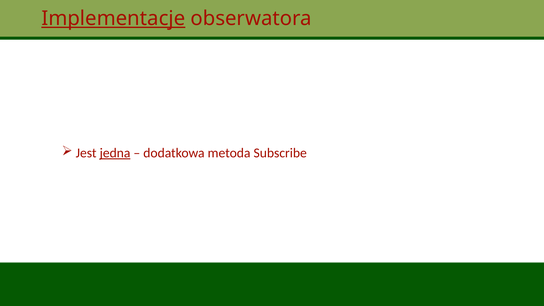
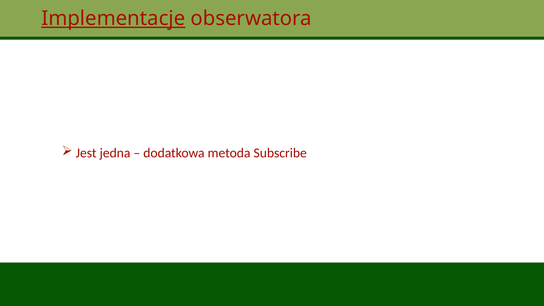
jedna underline: present -> none (115, 153)
